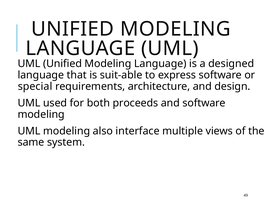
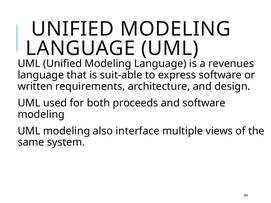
designed: designed -> revenues (231, 64)
special: special -> written (35, 87)
